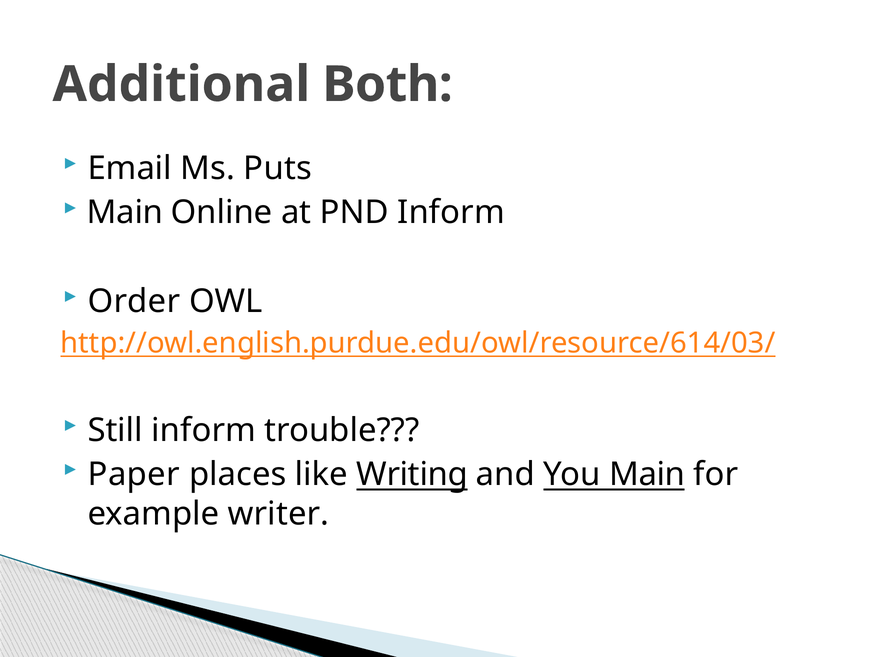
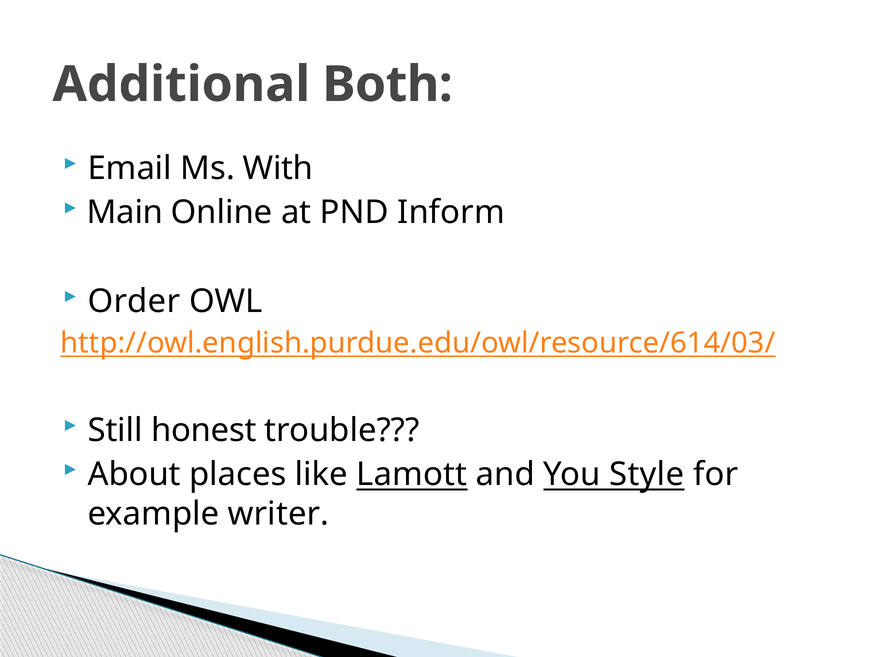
Puts: Puts -> With (278, 168)
Still inform: inform -> honest (204, 431)
Paper: Paper -> About (134, 475)
Writing: Writing -> Lamott (412, 475)
You Main: Main -> Style (647, 475)
